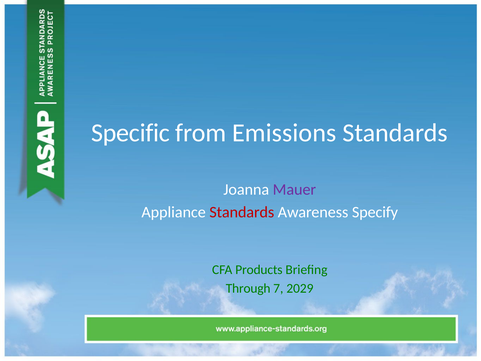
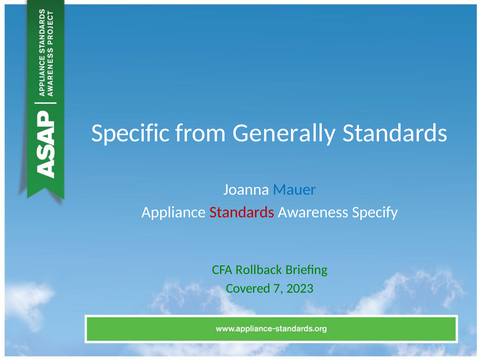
Emissions: Emissions -> Generally (284, 133)
Mauer colour: purple -> blue (294, 190)
Products: Products -> Rollback (259, 270)
Through: Through -> Covered (248, 288)
2029: 2029 -> 2023 (300, 288)
